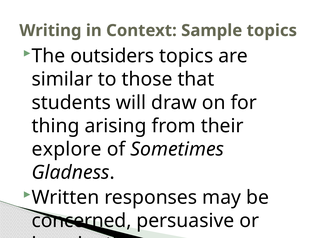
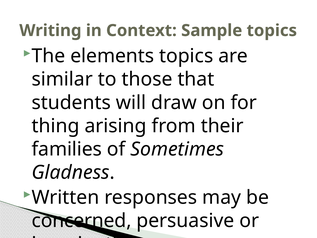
outsiders: outsiders -> elements (112, 56)
explore: explore -> families (67, 149)
